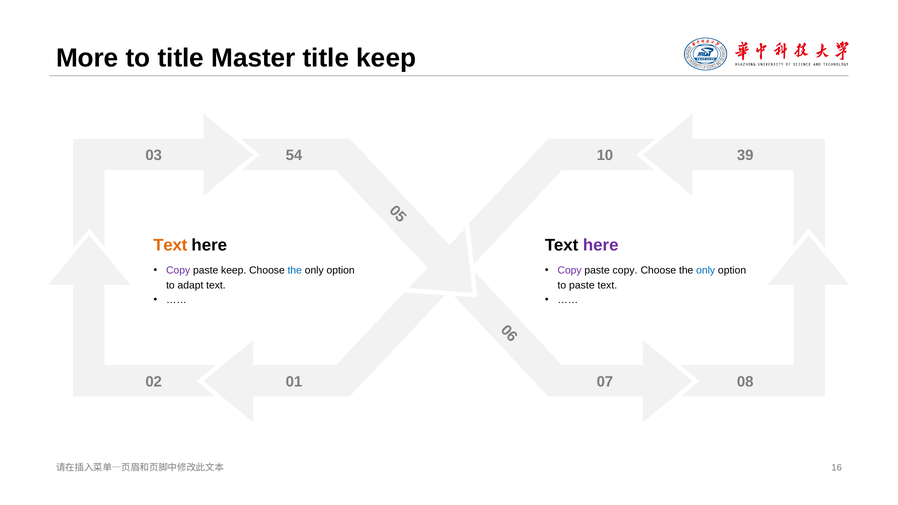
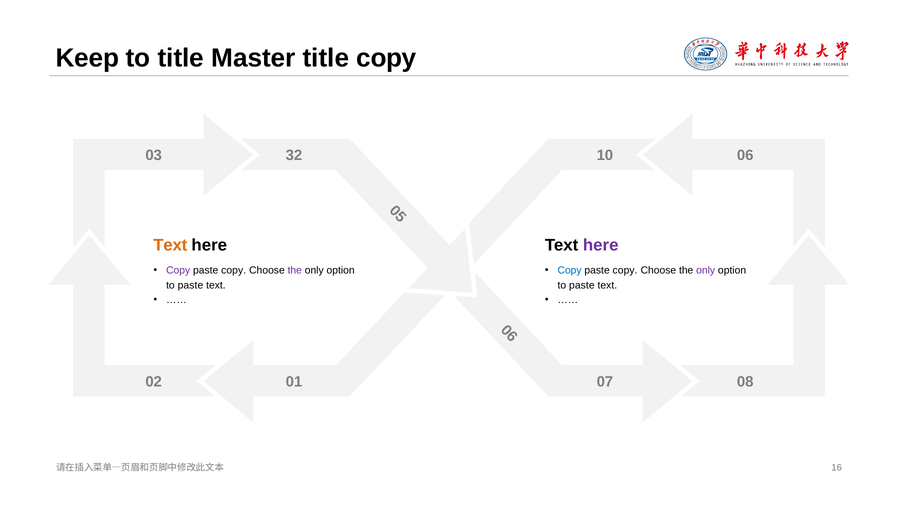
More: More -> Keep (87, 58)
title keep: keep -> copy (386, 58)
54: 54 -> 32 (294, 155)
39: 39 -> 06 (745, 155)
keep: keep -> copy (234, 270)
the colour: blue -> purple (295, 270)
Copy colour: purple -> blue (570, 270)
only colour: blue -> purple (706, 270)
adapt: adapt -> paste (190, 285)
